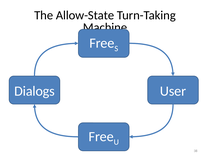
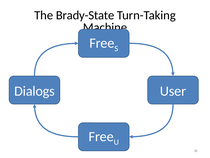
Allow-State: Allow-State -> Brady-State (85, 15)
